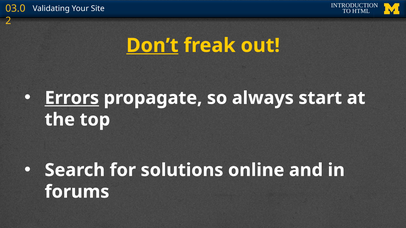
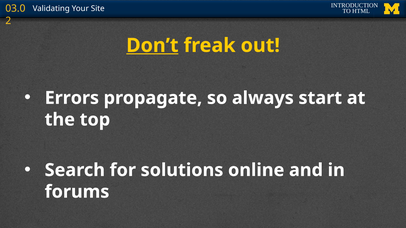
Errors underline: present -> none (72, 98)
